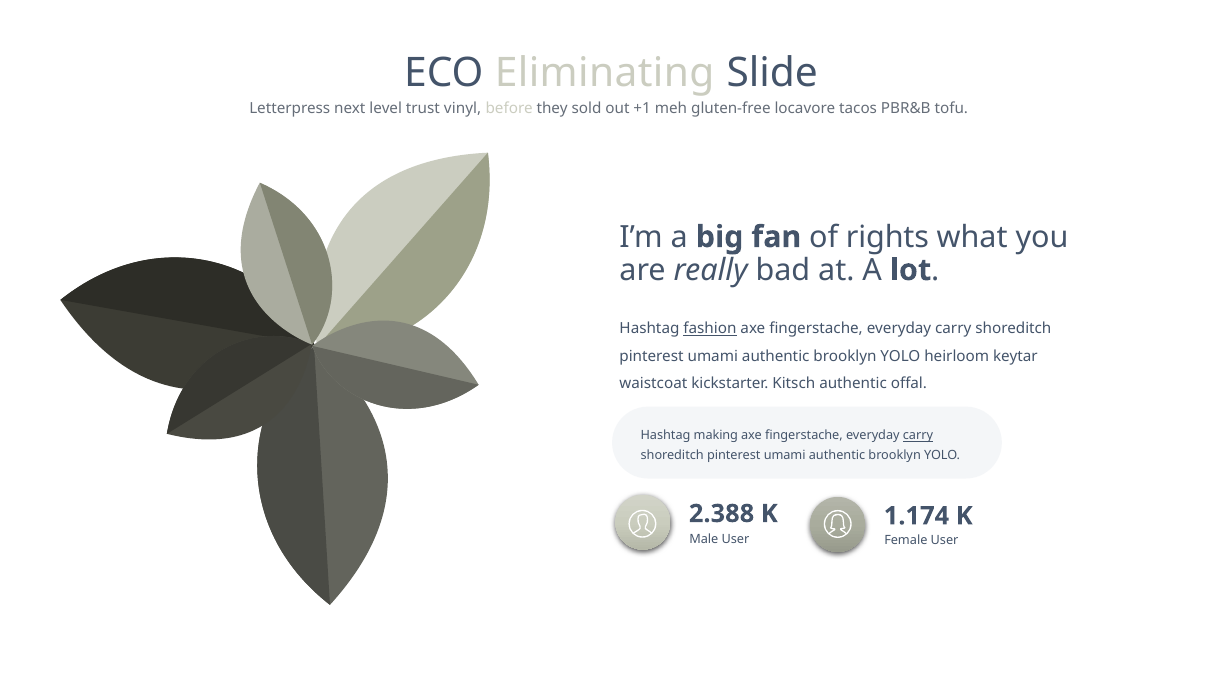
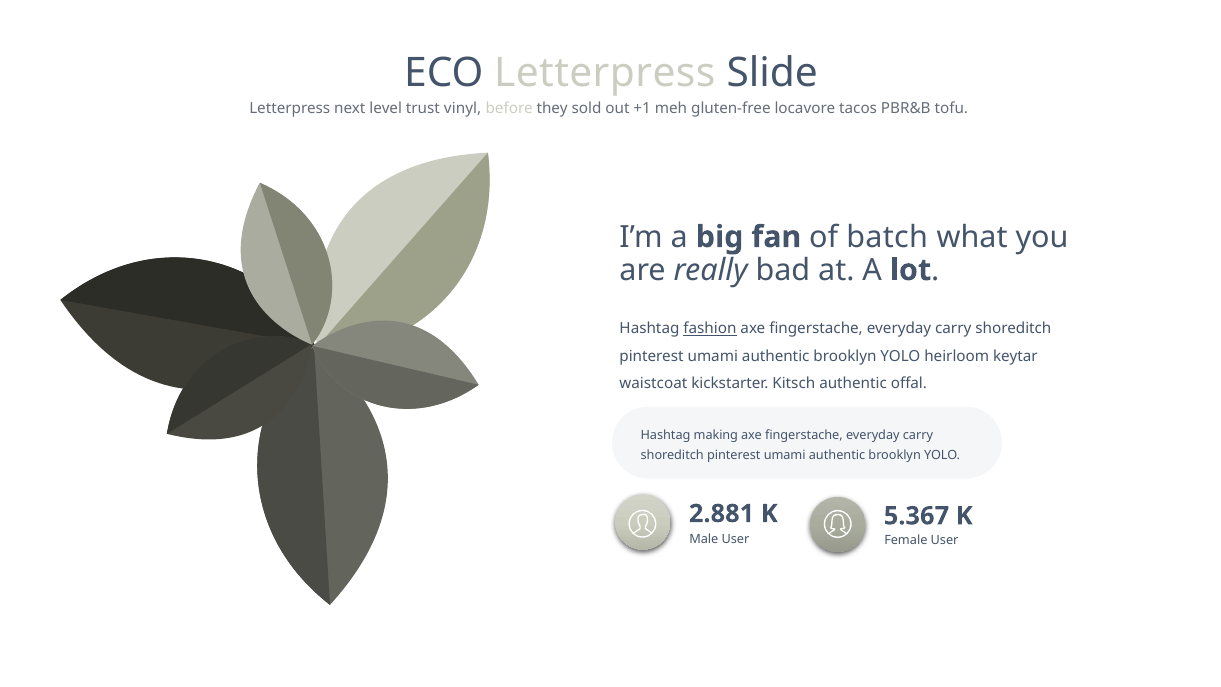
ECO Eliminating: Eliminating -> Letterpress (605, 73)
rights: rights -> batch (887, 237)
carry underline: present -> none (918, 436)
2.388: 2.388 -> 2.881 (722, 514)
1.174: 1.174 -> 5.367 (916, 516)
